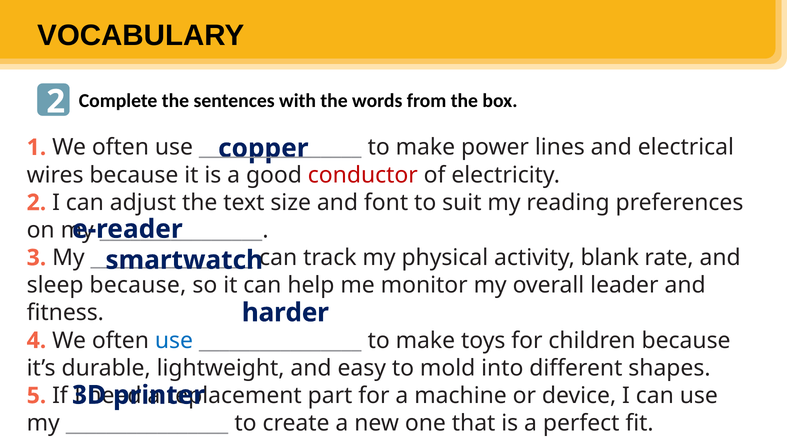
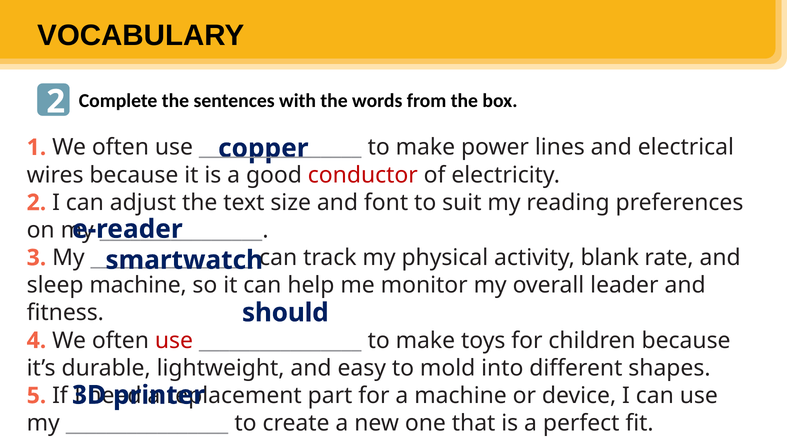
sleep because: because -> machine (138, 285)
harder: harder -> should (285, 312)
use colour: blue -> red (174, 340)
